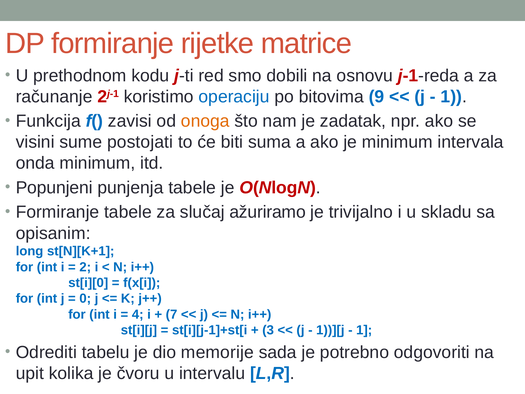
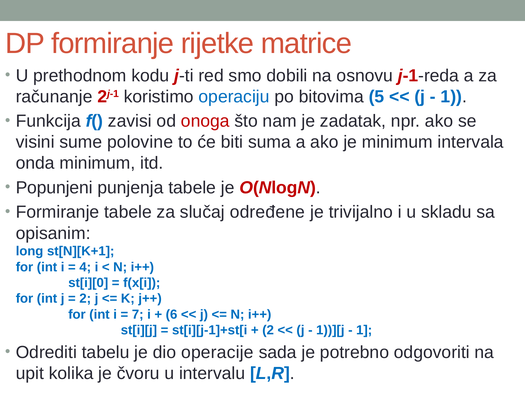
9: 9 -> 5 (377, 97)
onoga colour: orange -> red (205, 121)
postojati: postojati -> polovine (140, 142)
ažuriramo: ažuriramo -> određene (267, 212)
2: 2 -> 4 (85, 267)
0: 0 -> 2 (85, 298)
4: 4 -> 7 (138, 314)
7: 7 -> 6 (172, 314)
3: 3 -> 2 (268, 330)
memorije: memorije -> operacije (217, 352)
